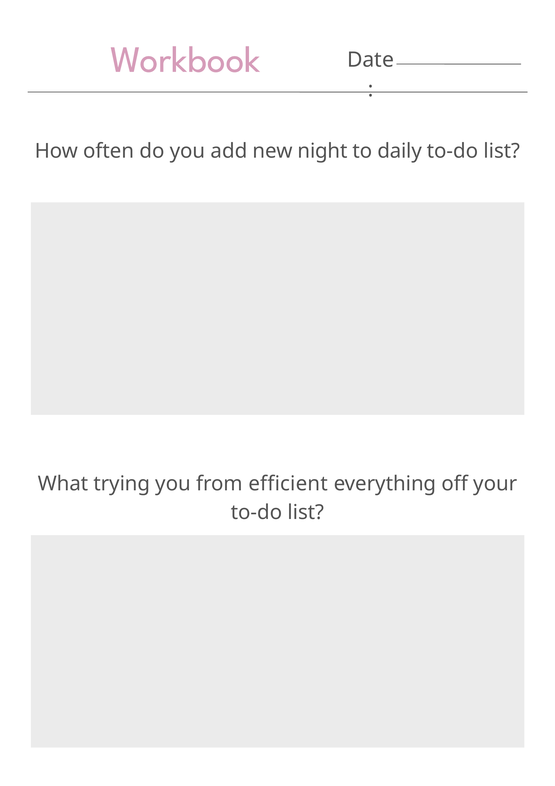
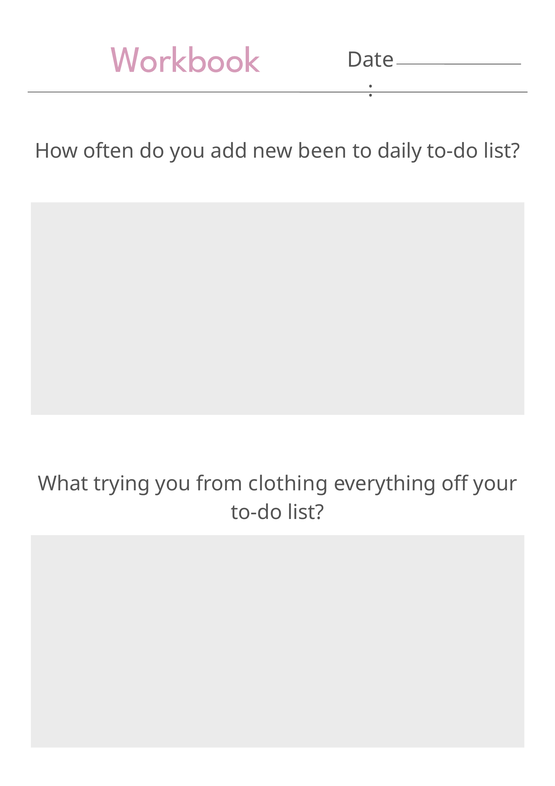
night: night -> been (322, 151)
efficient: efficient -> clothing (288, 483)
